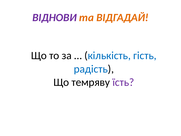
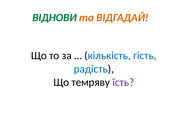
ВІДНОВИ colour: purple -> green (54, 18)
